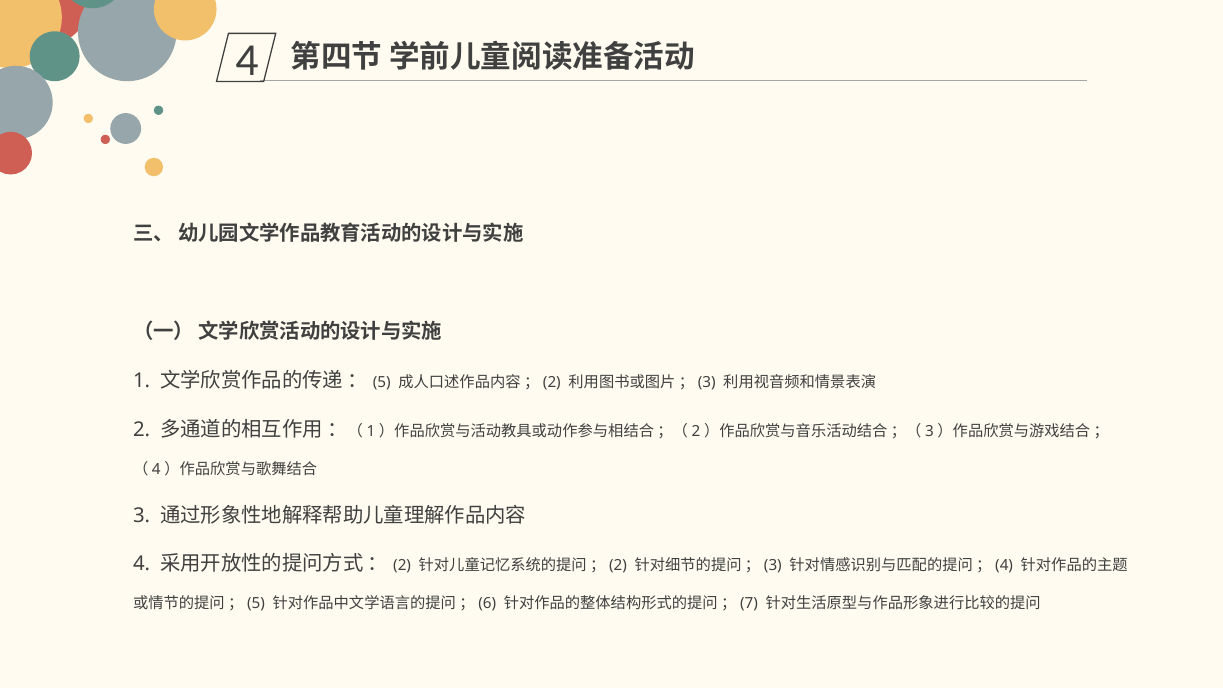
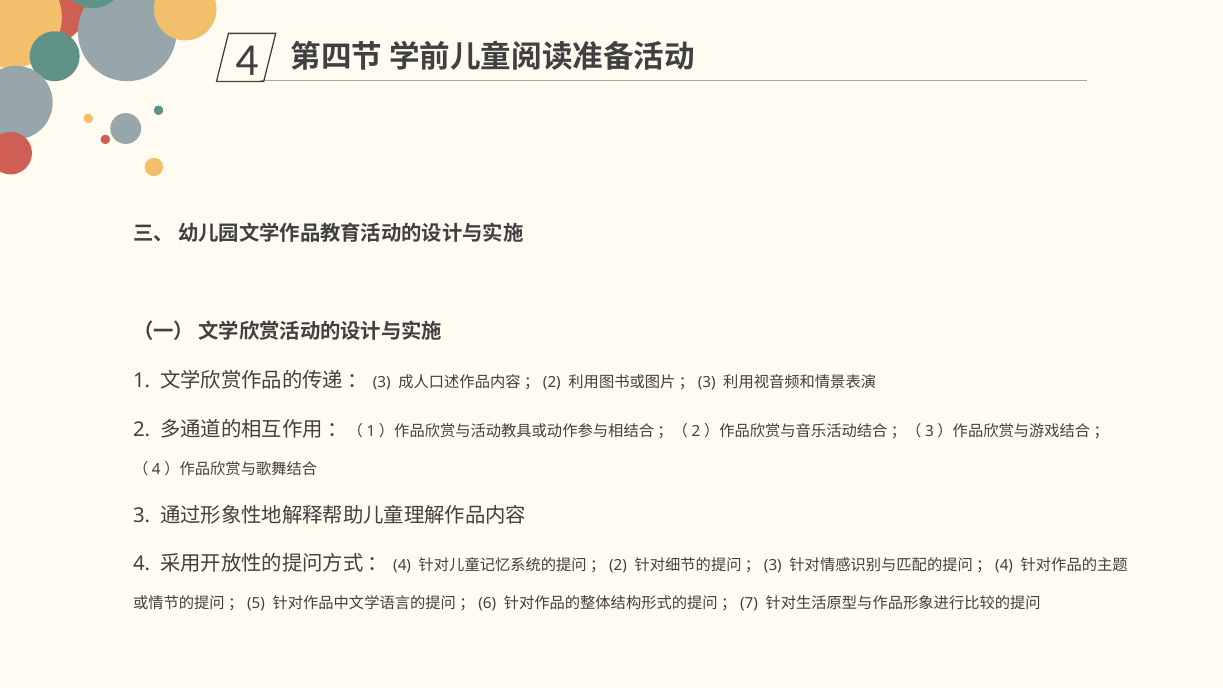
5: 5 -> 3 (382, 382)
2: 2 -> 4 (402, 566)
